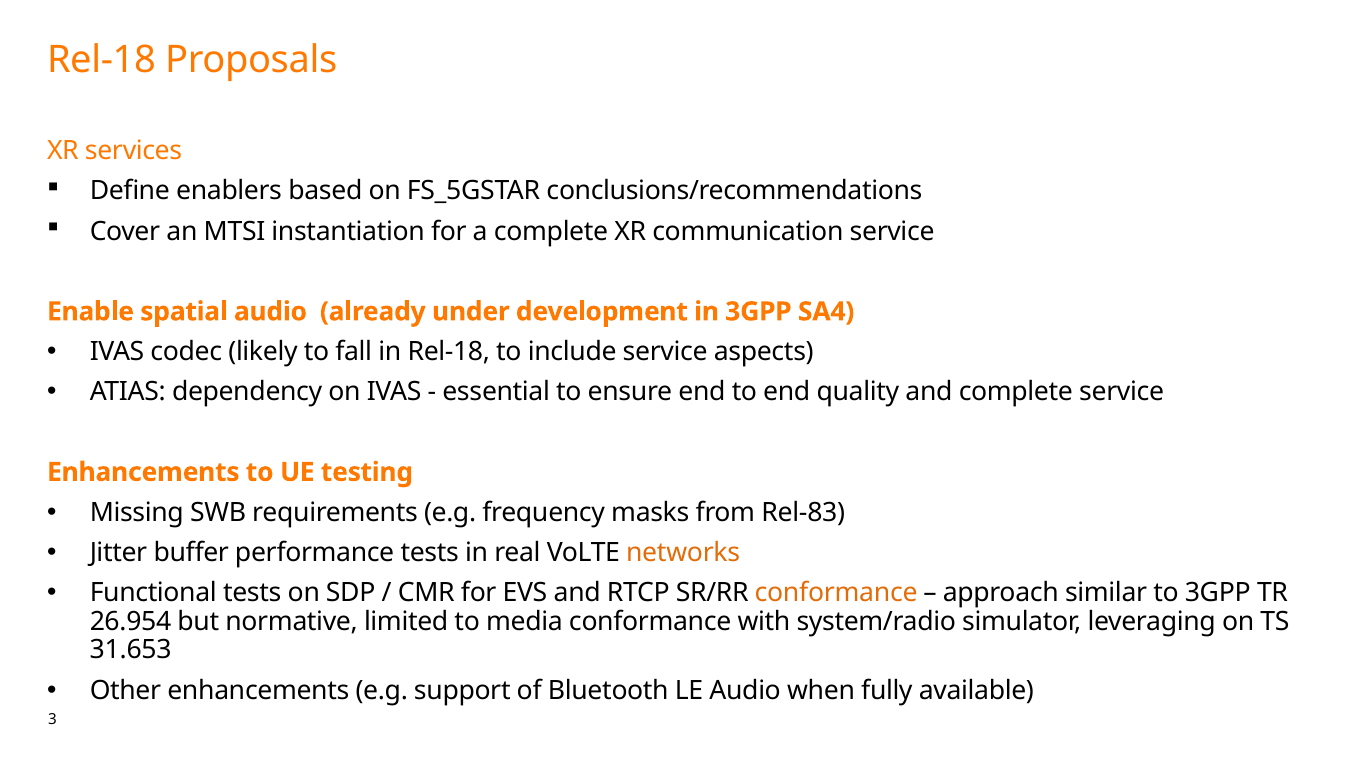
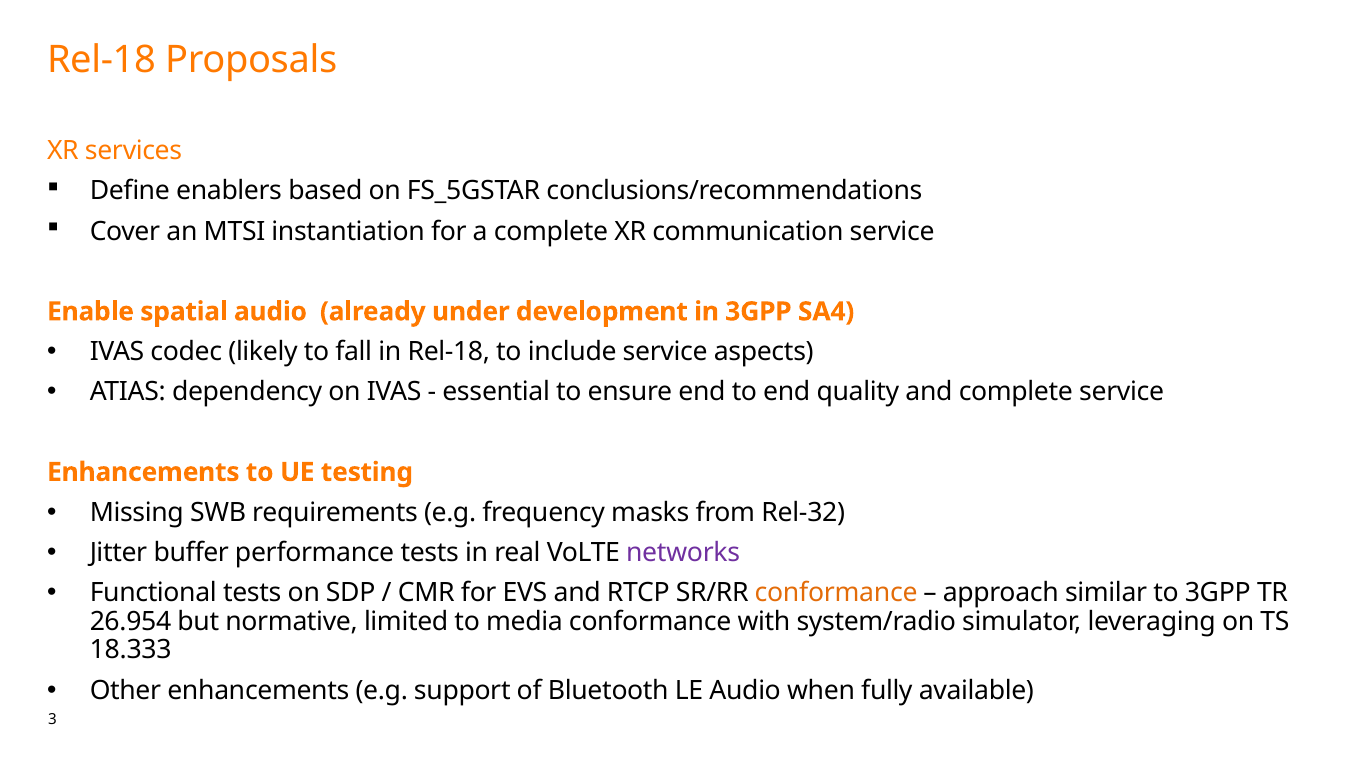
Rel-83: Rel-83 -> Rel-32 (803, 513)
networks colour: orange -> purple (683, 553)
31.653: 31.653 -> 18.333 (131, 651)
